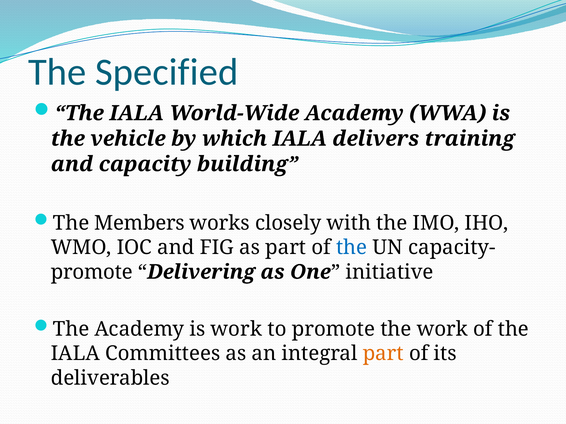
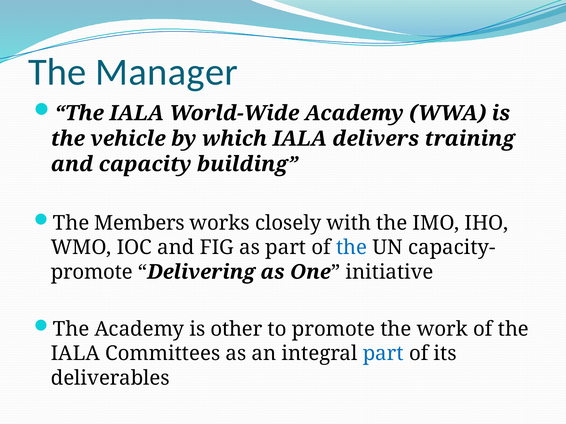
Specified: Specified -> Manager (167, 72)
is work: work -> other (236, 329)
part colour: orange -> blue (383, 354)
